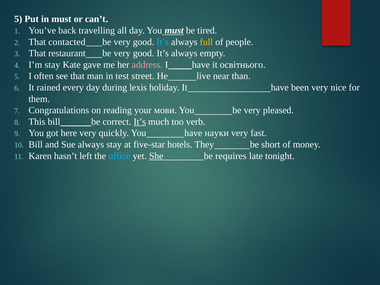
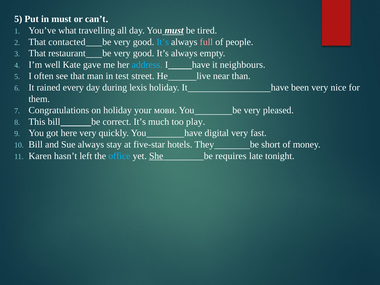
back: back -> what (67, 30)
full colour: yellow -> pink (206, 42)
I’m stay: stay -> well (53, 65)
address colour: pink -> light blue (147, 65)
освітнього: освітнього -> neighbours (243, 65)
on reading: reading -> holiday (118, 110)
It’s underline: present -> none (140, 122)
verb: verb -> play (196, 122)
науки: науки -> digital (217, 133)
